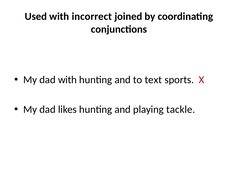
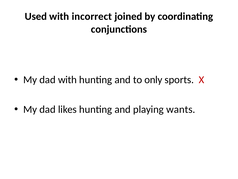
text: text -> only (153, 80)
tackle: tackle -> wants (181, 109)
